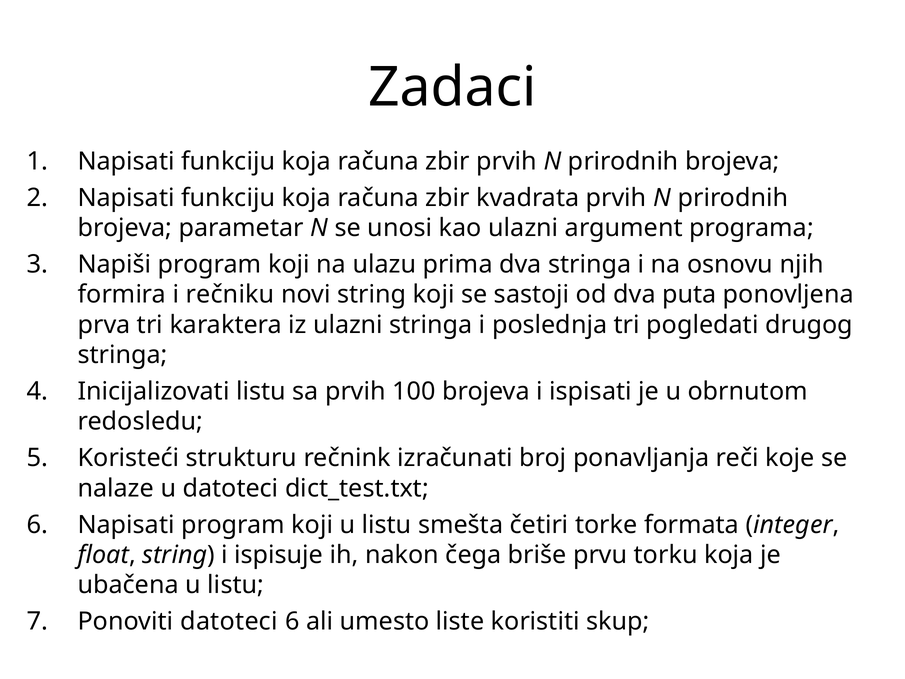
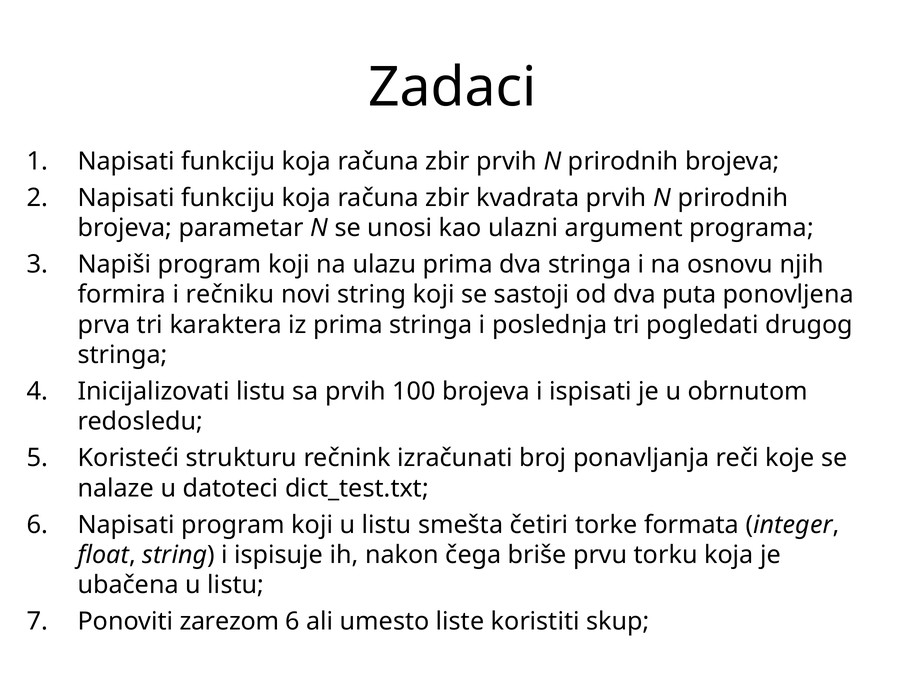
iz ulazni: ulazni -> prima (348, 325)
Ponoviti datoteci: datoteci -> zarezom (229, 621)
